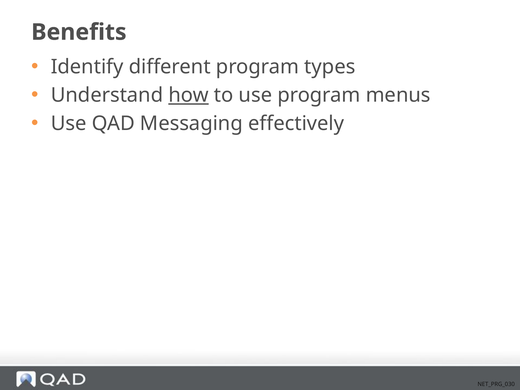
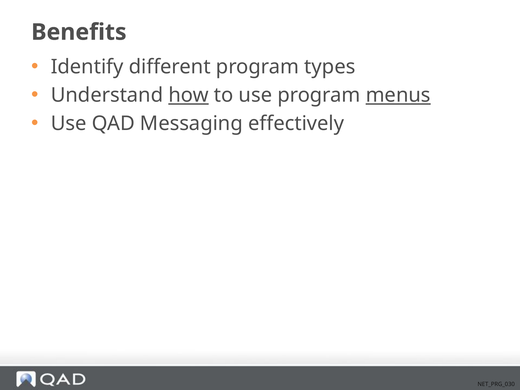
menus underline: none -> present (398, 95)
